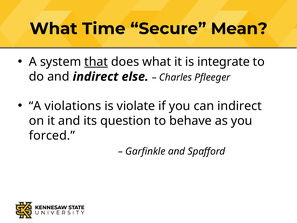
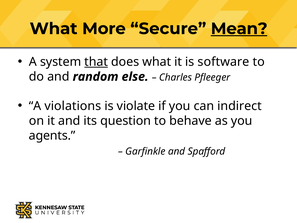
Time: Time -> More (104, 29)
Mean underline: none -> present (239, 29)
integrate: integrate -> software (223, 62)
and indirect: indirect -> random (96, 77)
forced: forced -> agents (52, 136)
